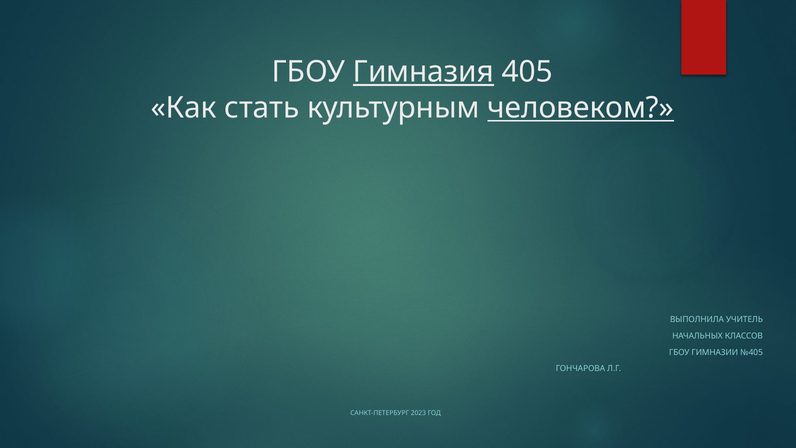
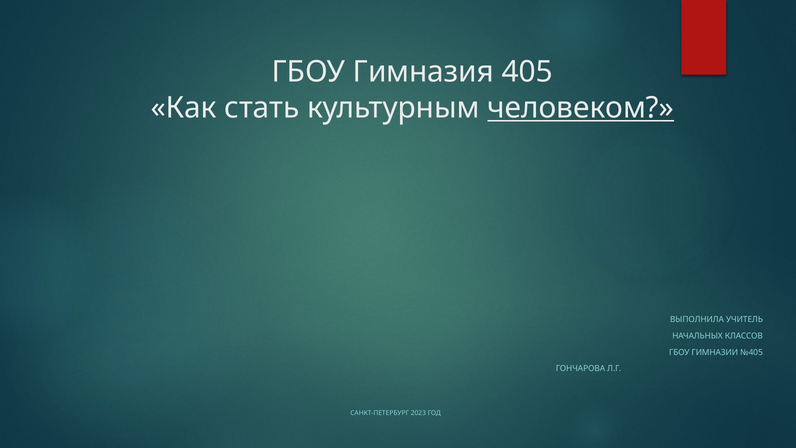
Гимназия underline: present -> none (424, 72)
